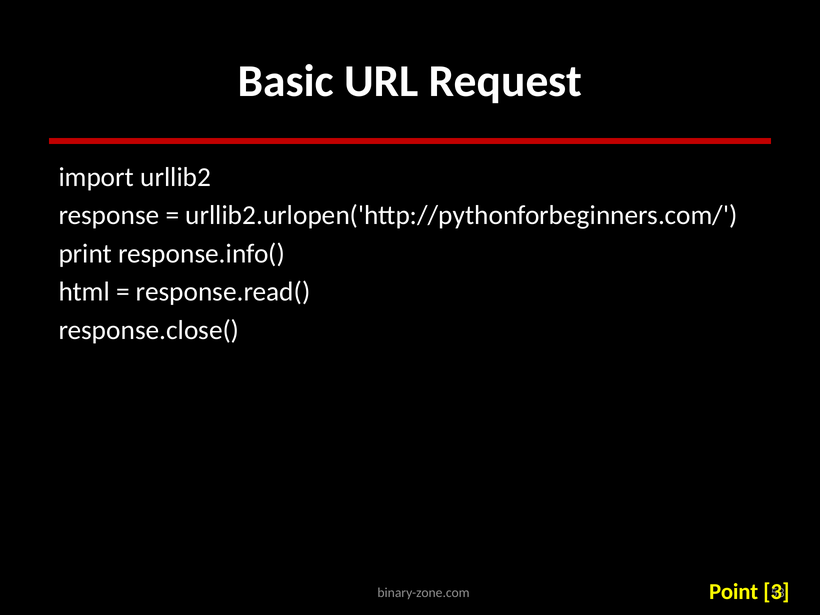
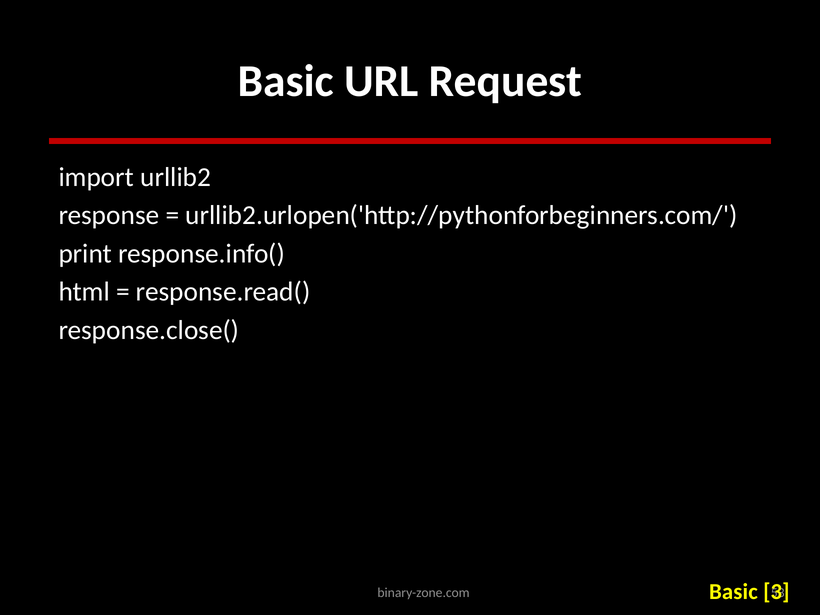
Point: Point -> Basic (733, 592)
